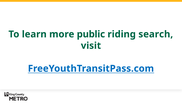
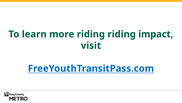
more public: public -> riding (91, 34)
search: search -> impact (156, 34)
